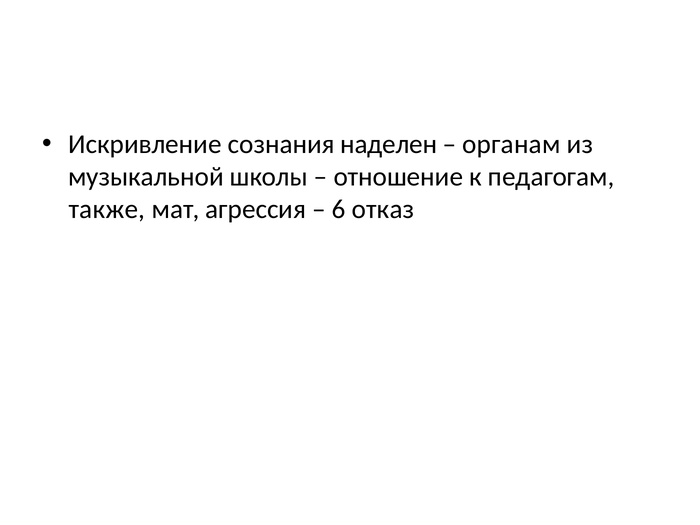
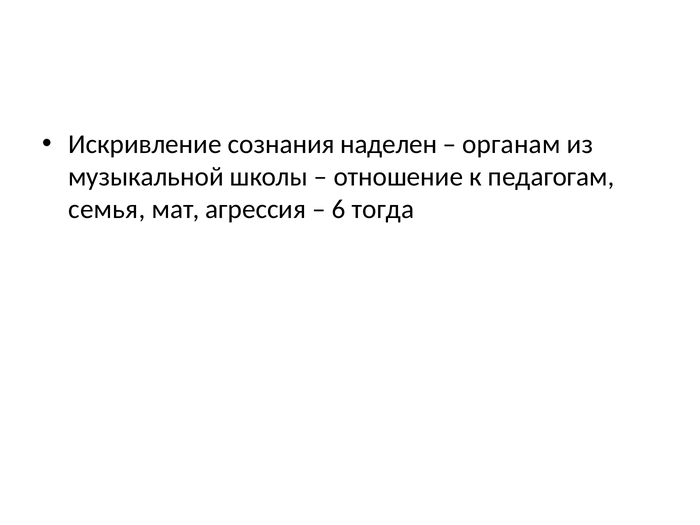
также: также -> семья (107, 209)
отказ: отказ -> тогда (383, 209)
